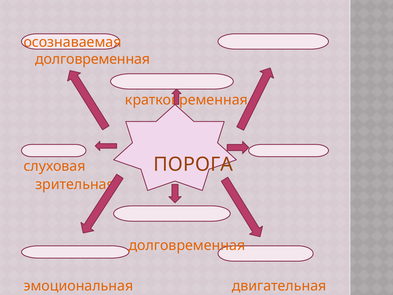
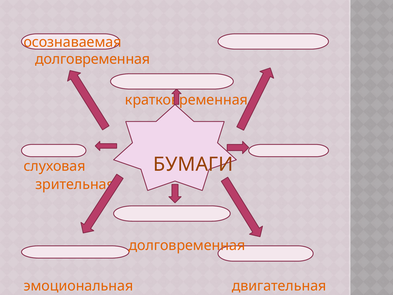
ПОРОГА: ПОРОГА -> БУМАГИ (193, 164)
